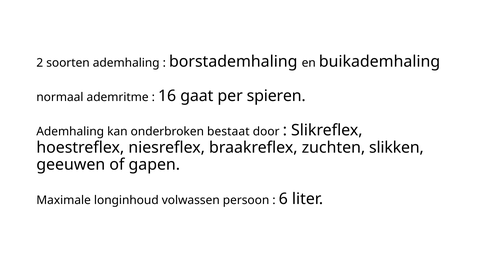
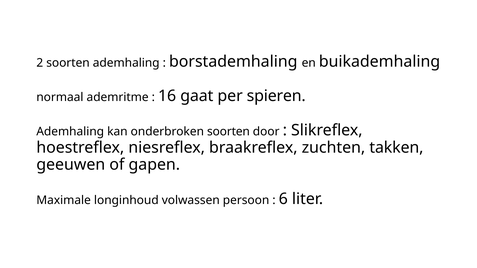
onderbroken bestaat: bestaat -> soorten (228, 132)
slikken: slikken -> takken (396, 148)
